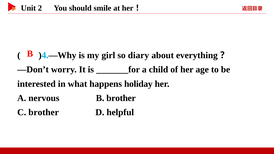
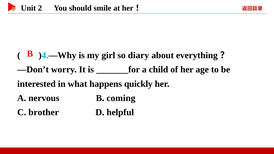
holiday: holiday -> quickly (138, 84)
B brother: brother -> coming (121, 98)
